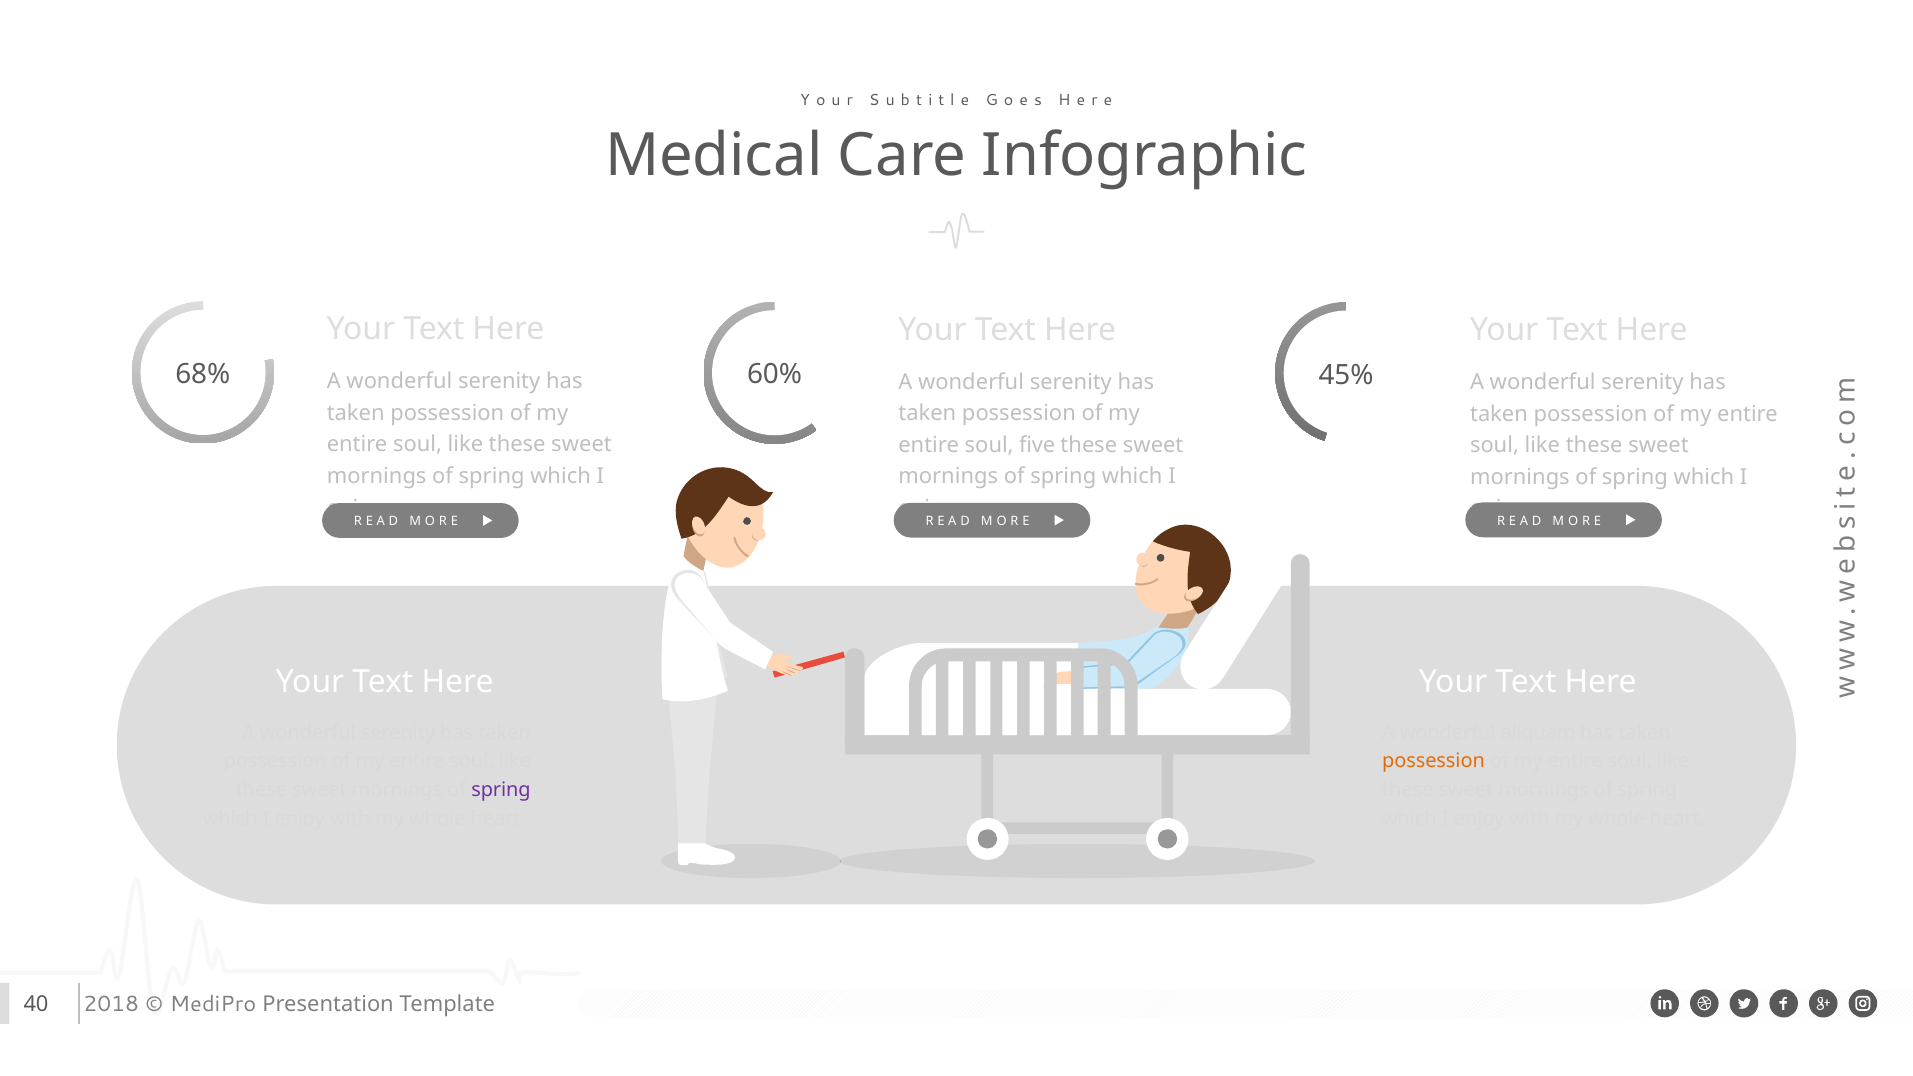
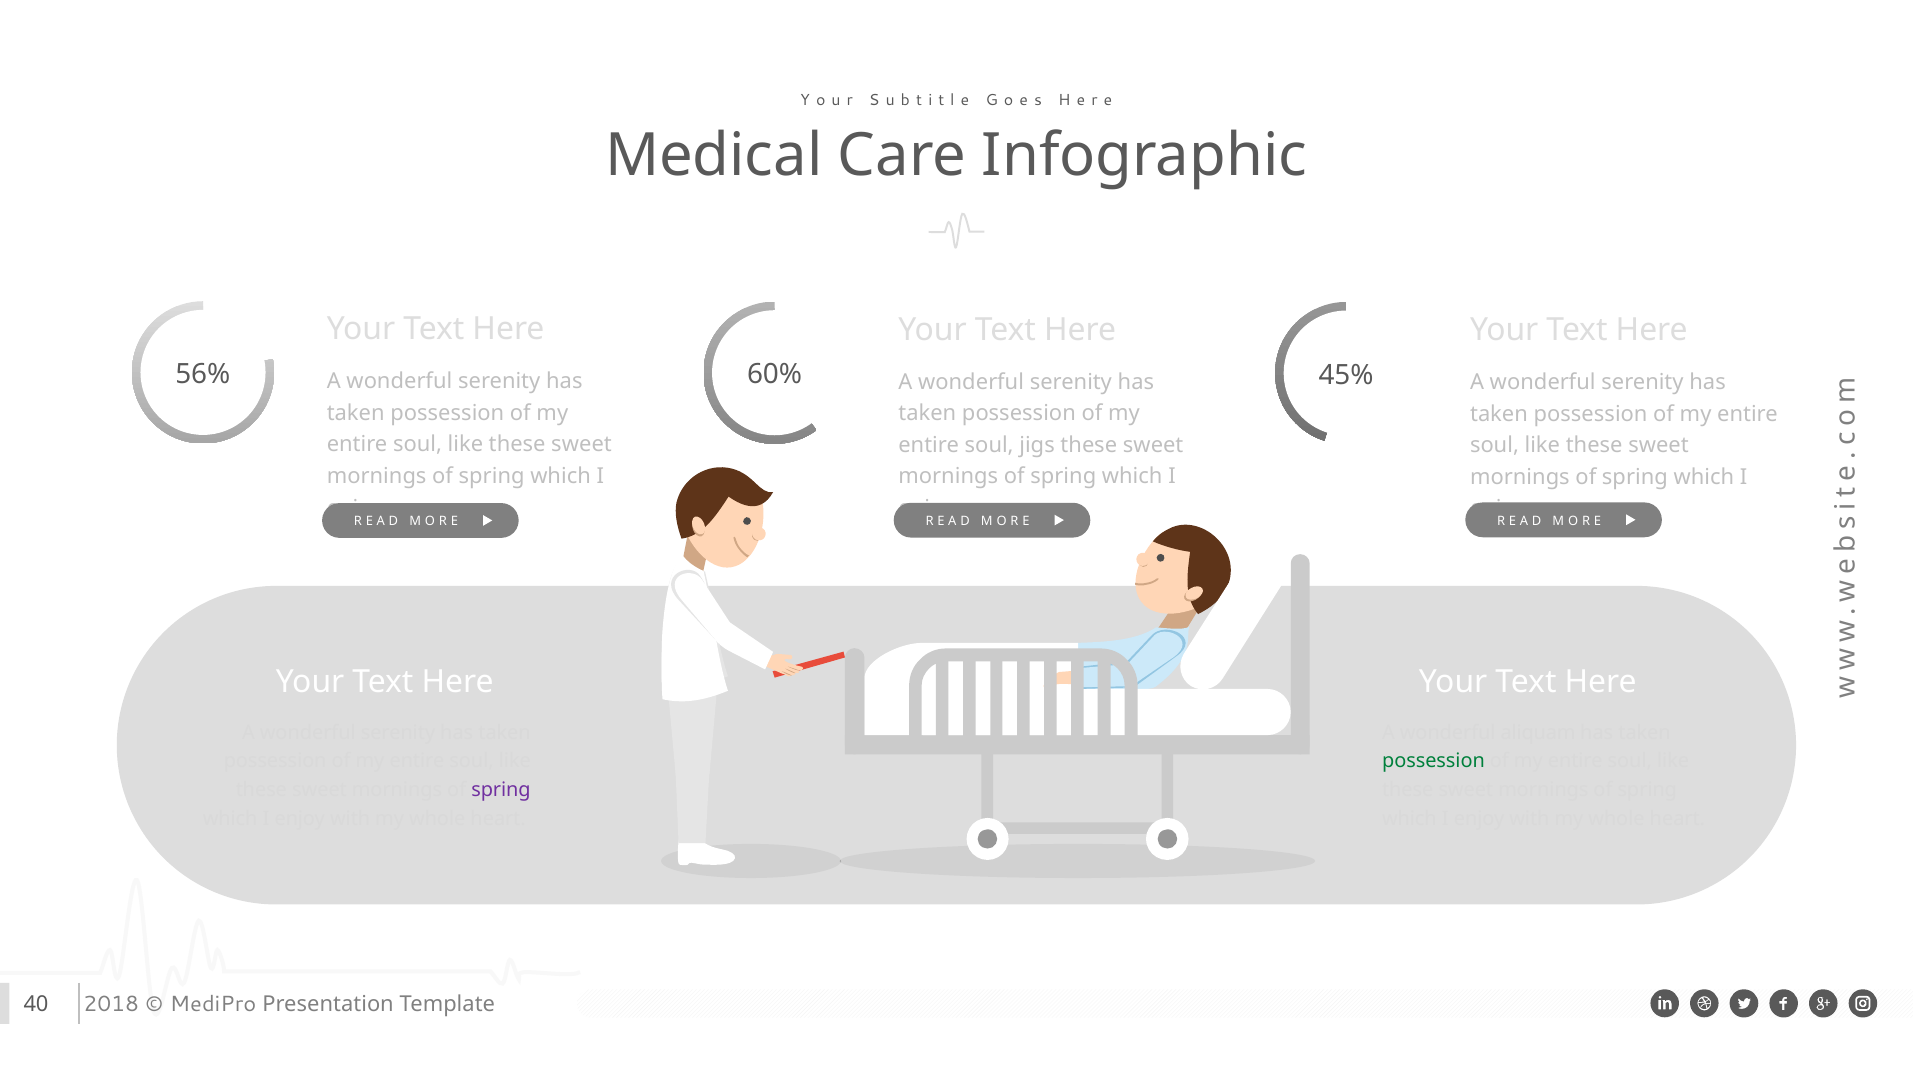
68%: 68% -> 56% (203, 374)
five: five -> jigs (1037, 445)
possession colour: orange -> green (1433, 761)
